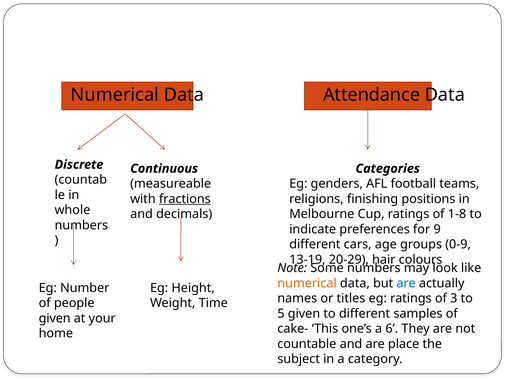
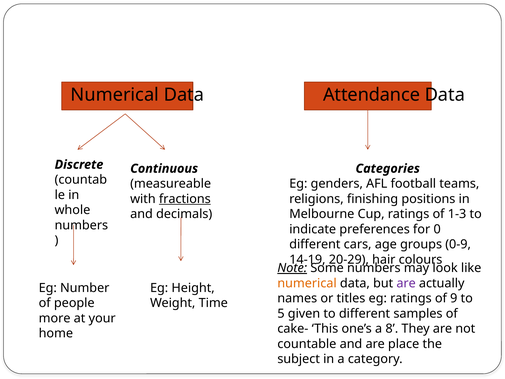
1-8: 1-8 -> 1-3 (457, 214)
9: 9 -> 0 (437, 229)
13-19: 13-19 -> 14-19 (307, 259)
Note underline: none -> present (292, 268)
are colour: blue -> purple (406, 283)
3: 3 -> 9 (454, 298)
given: given -> more (55, 318)
6: 6 -> 8 (392, 328)
